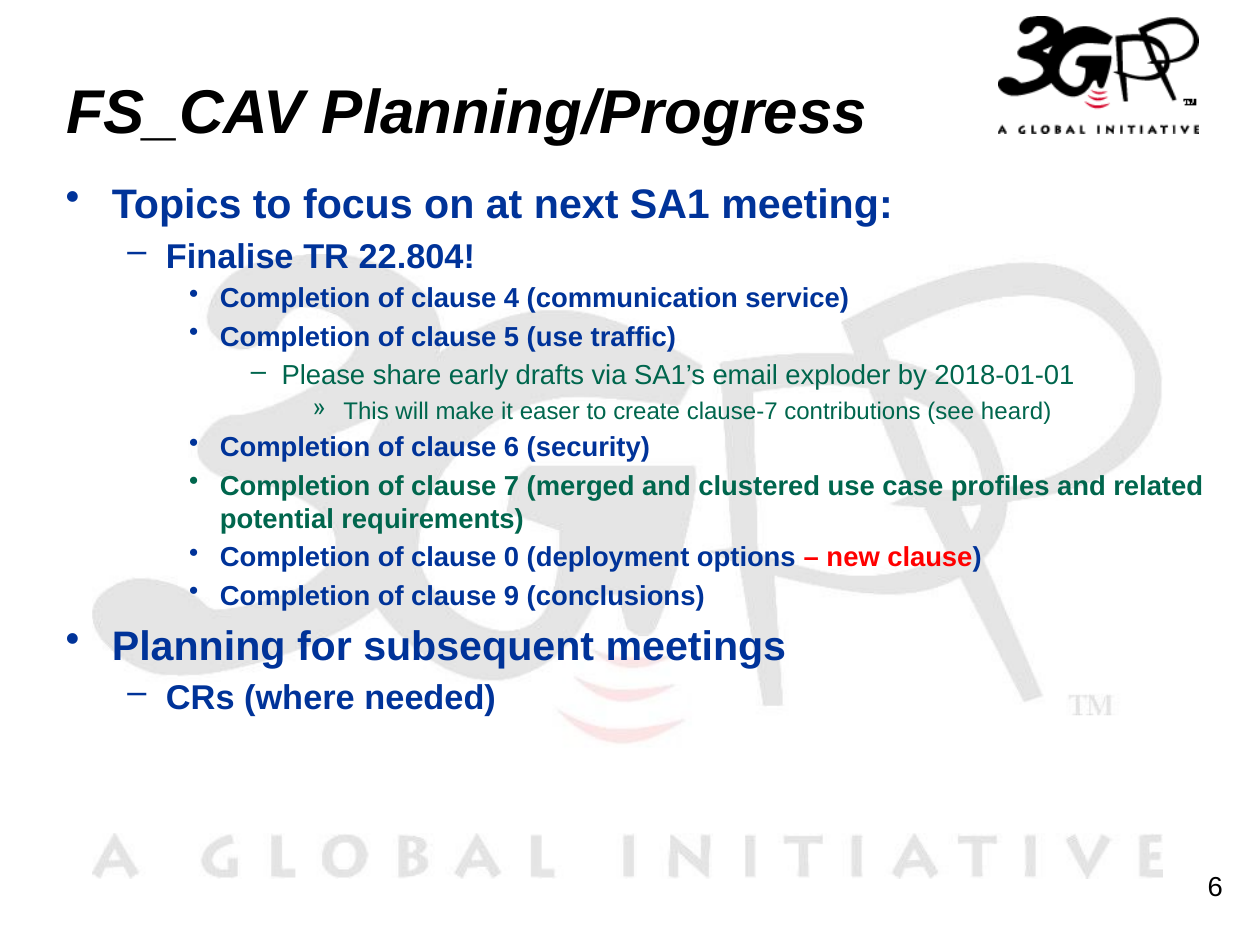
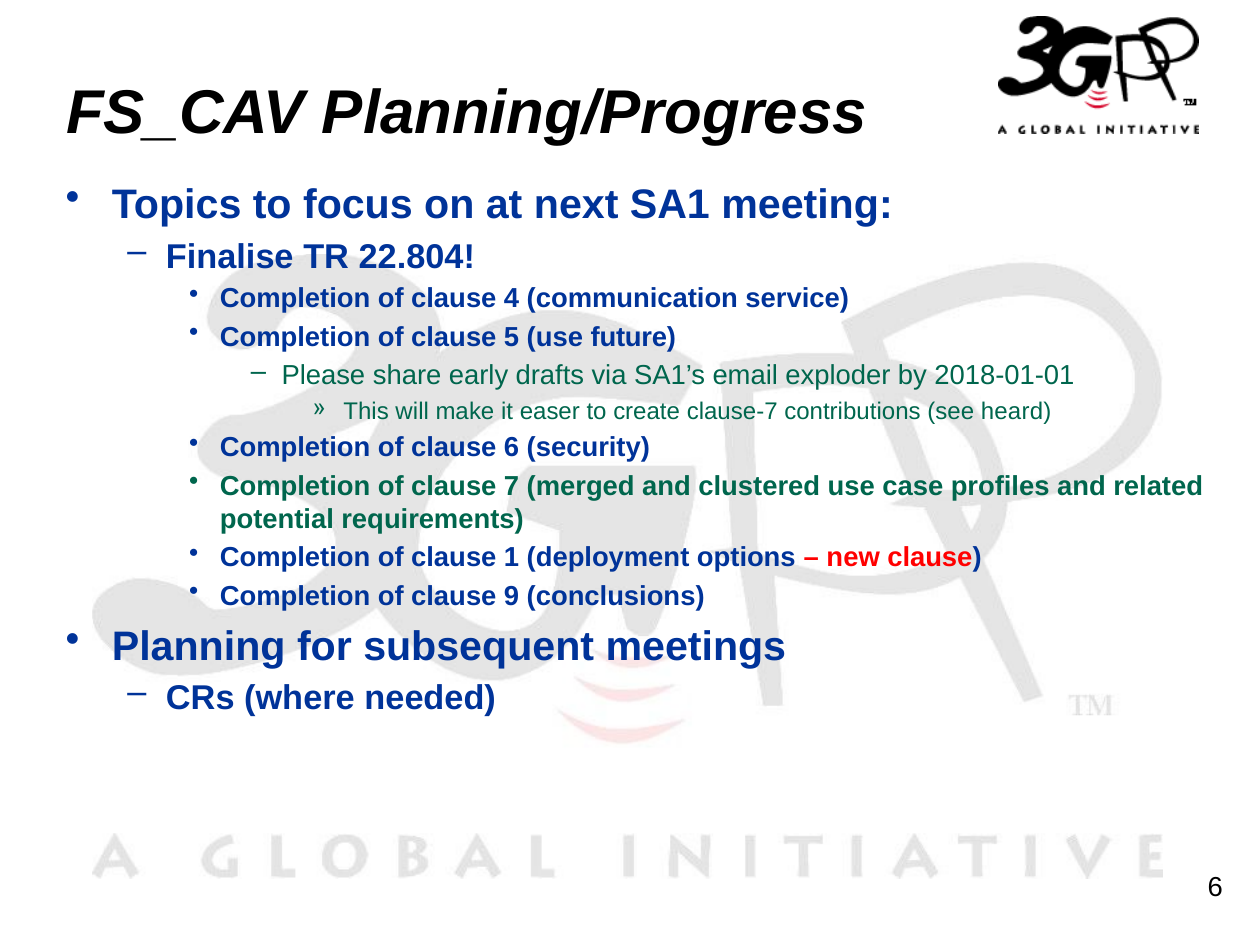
traffic: traffic -> future (633, 337)
0: 0 -> 1 (511, 557)
